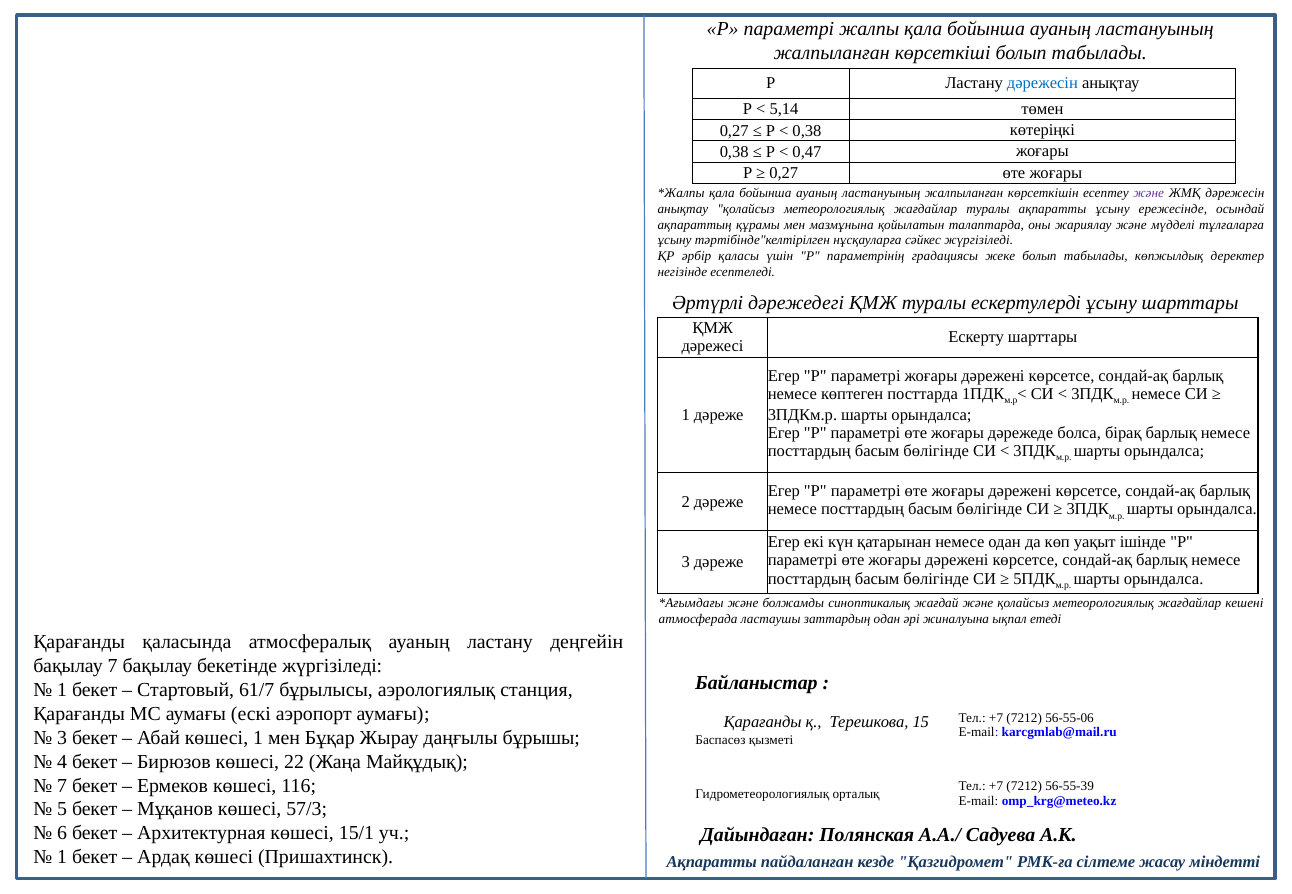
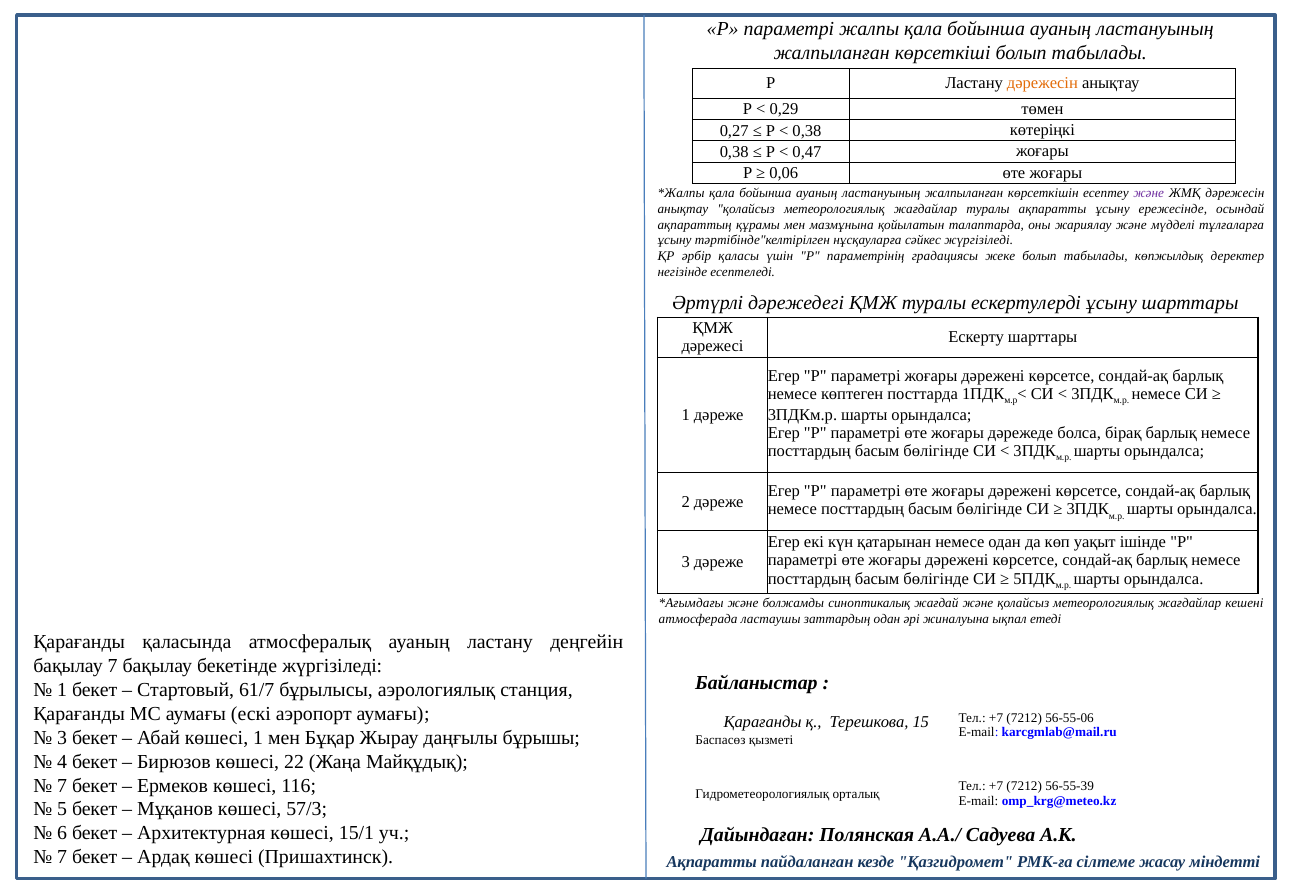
дәрежесін colour: blue -> orange (1042, 84)
5,14: 5,14 -> 0,29 (784, 109)
0,27: 0,27 -> 0,06 (784, 173)
1: 1 -> 7 (62, 857)
